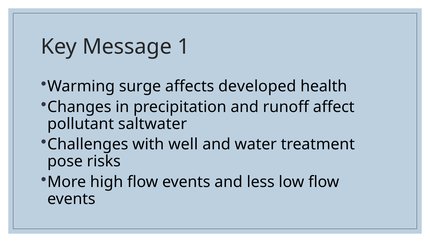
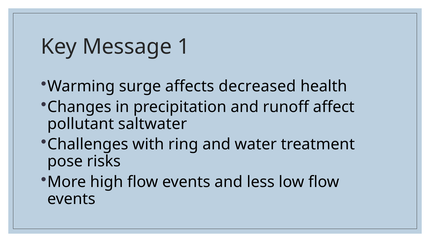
developed: developed -> decreased (257, 86)
well: well -> ring (183, 144)
